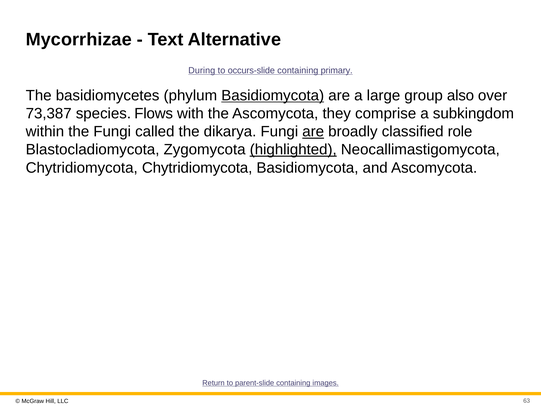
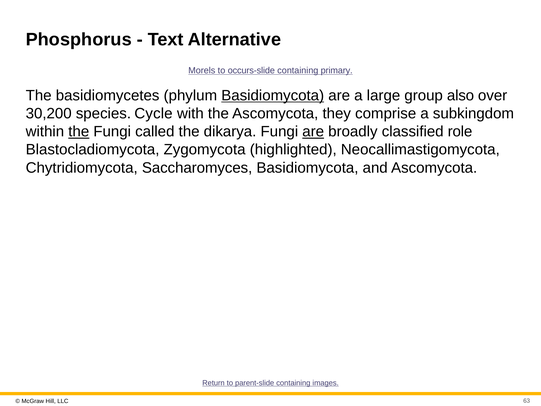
Mycorrhizae: Mycorrhizae -> Phosphorus (79, 39)
During: During -> Morels (202, 70)
73,387: 73,387 -> 30,200 (49, 113)
Flows: Flows -> Cycle (154, 113)
the underline: none -> present (79, 132)
highlighted underline: present -> none (293, 150)
Chytridiomycota Chytridiomycota: Chytridiomycota -> Saccharomyces (197, 168)
